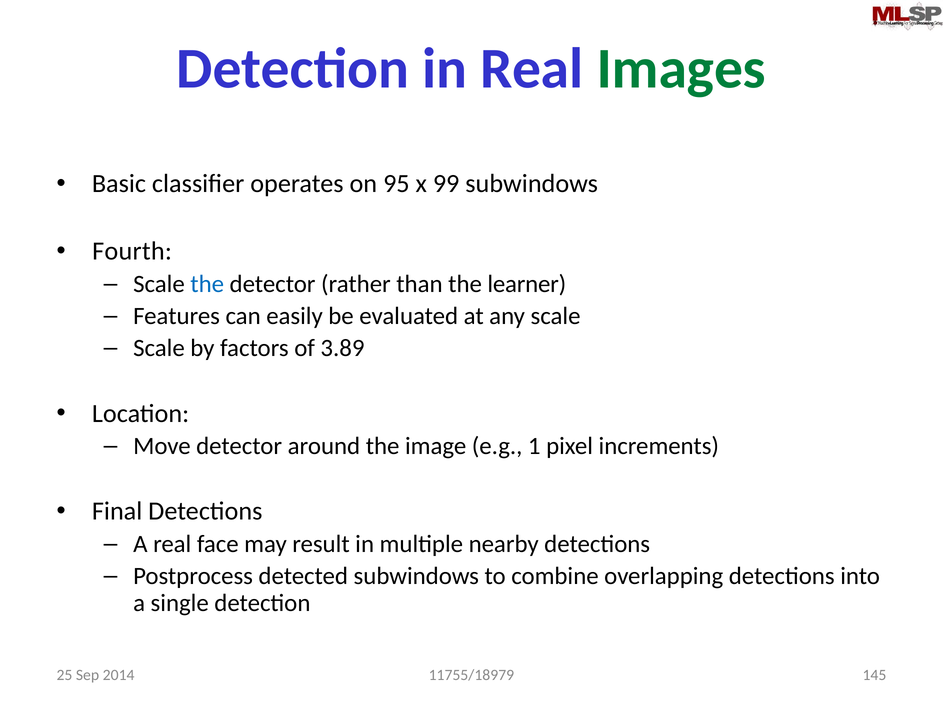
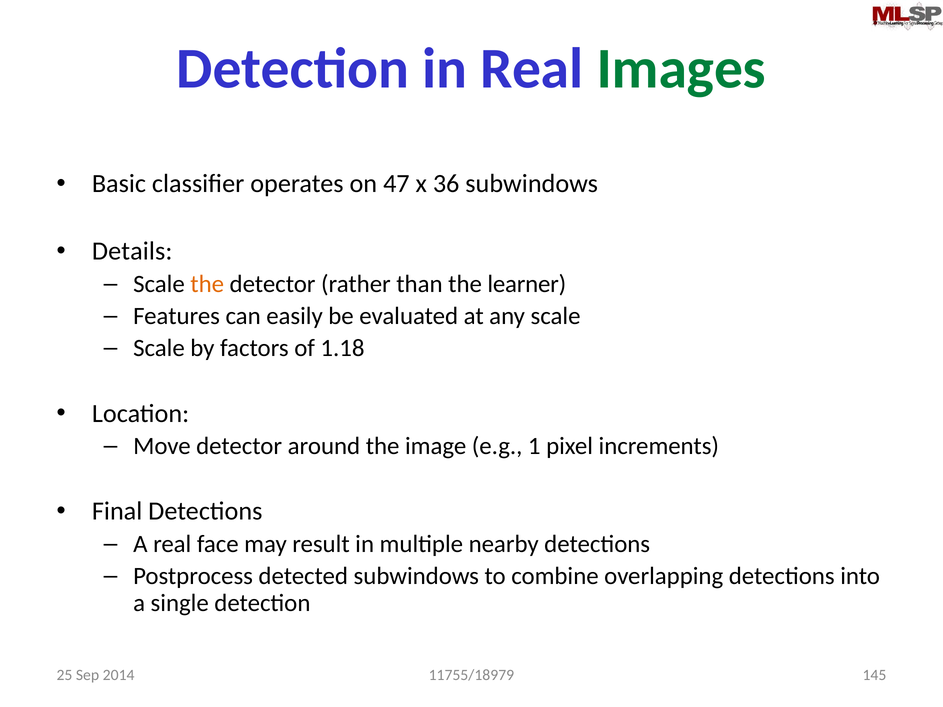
95: 95 -> 47 (396, 184)
99: 99 -> 36 (446, 184)
Fourth: Fourth -> Details (132, 251)
the colour: blue -> orange (207, 284)
3.89: 3.89 -> 1.18 (342, 348)
